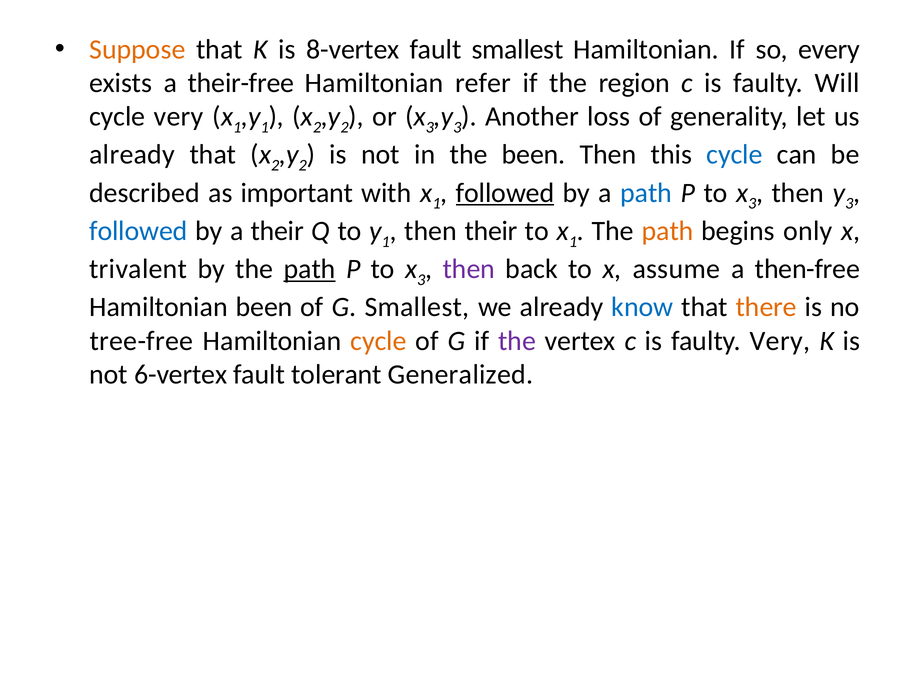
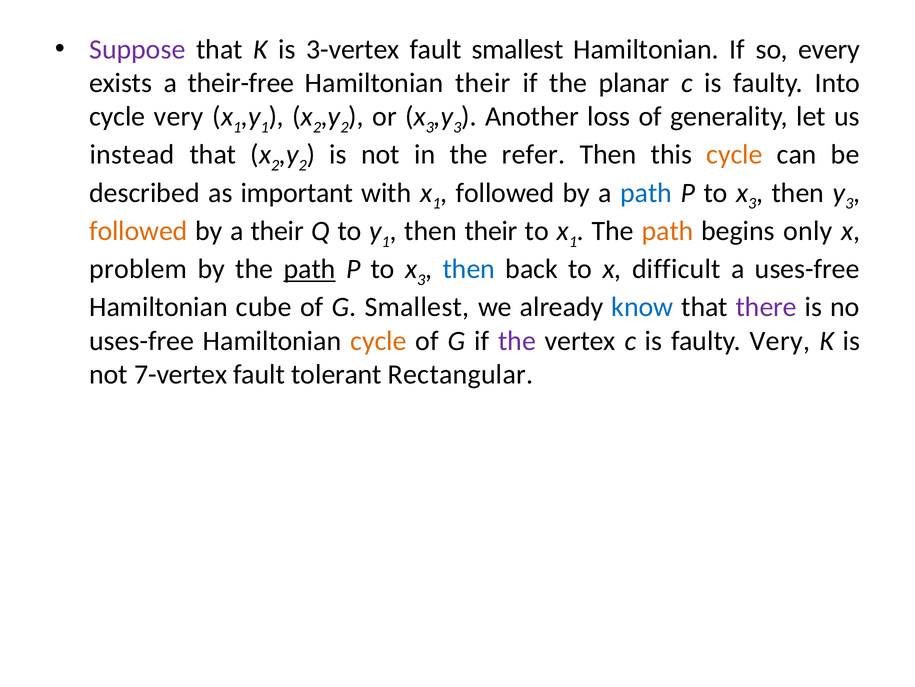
Suppose colour: orange -> purple (137, 49)
8-vertex: 8-vertex -> 3-vertex (353, 49)
Hamiltonian refer: refer -> their (483, 83)
region: region -> planar (634, 83)
Will: Will -> Into (837, 83)
already: already -> instead (132, 154)
the been: been -> refer (534, 154)
cycle colour: blue -> orange (735, 154)
followed underline: present -> none (505, 193)
followed colour: blue -> orange (138, 231)
trivalent: trivalent -> problem (138, 269)
then colour: purple -> blue (469, 269)
assume: assume -> difficult (676, 269)
a then-free: then-free -> uses-free (807, 269)
Hamiltonian been: been -> cube (264, 307)
there colour: orange -> purple (766, 307)
tree-free: tree-free -> uses-free (142, 340)
6-vertex: 6-vertex -> 7-vertex (181, 374)
Generalized: Generalized -> Rectangular (461, 374)
